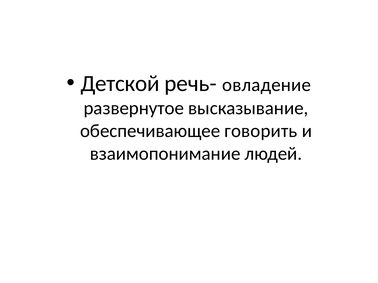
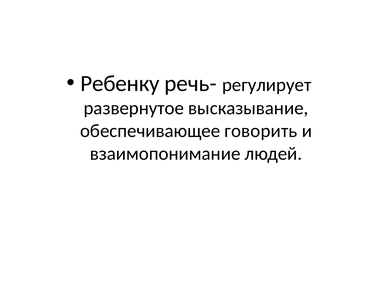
Детской: Детской -> Ребенку (120, 84)
овладение: овладение -> регулирует (267, 85)
